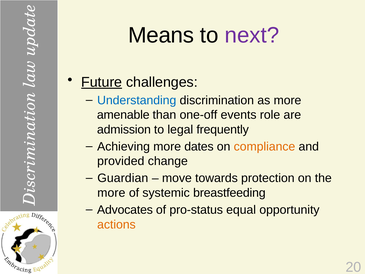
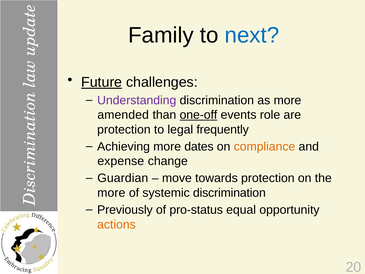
Means: Means -> Family (161, 35)
next colour: purple -> blue (252, 35)
Understanding colour: blue -> purple (137, 100)
amenable: amenable -> amended (123, 115)
one-off underline: none -> present (198, 115)
admission: admission -> protection (124, 129)
provided: provided -> expense (121, 161)
systemic breastfeeding: breastfeeding -> discrimination (229, 193)
Advocates: Advocates -> Previously (125, 210)
